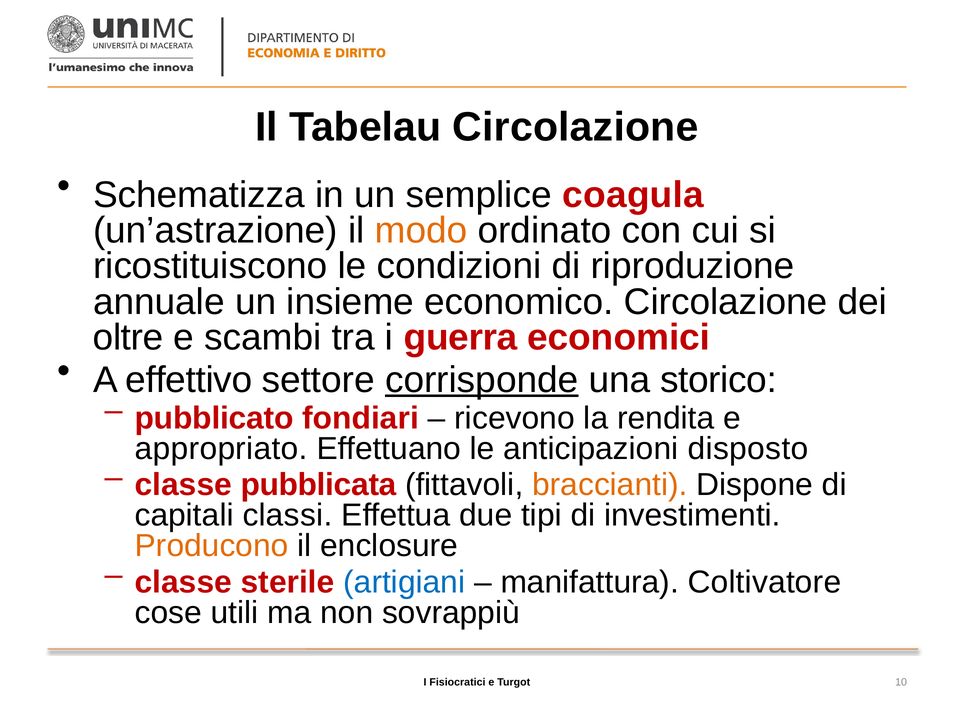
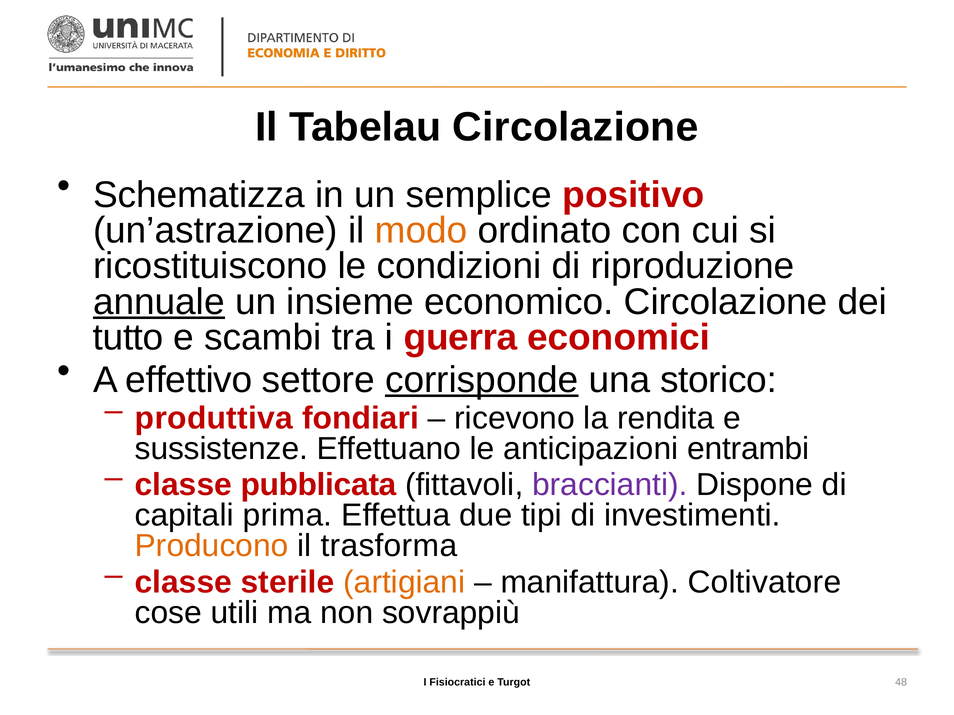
coagula: coagula -> positivo (633, 195)
annuale underline: none -> present (159, 302)
oltre: oltre -> tutto (128, 338)
pubblicato: pubblicato -> produttiva (214, 418)
appropriato: appropriato -> sussistenze (221, 449)
disposto: disposto -> entrambi (748, 449)
braccianti colour: orange -> purple (610, 485)
classi: classi -> prima (287, 516)
enclosure: enclosure -> trasforma (389, 546)
artigiani colour: blue -> orange (404, 583)
10: 10 -> 48 (901, 683)
